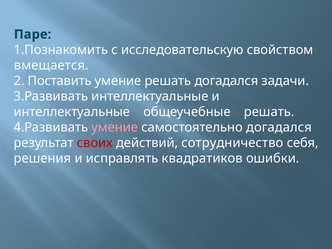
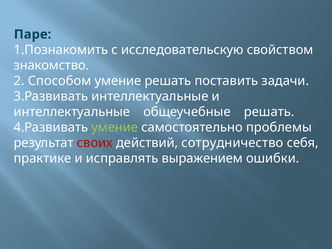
вмещается: вмещается -> знакомство (51, 65)
Поставить: Поставить -> Способом (60, 81)
решать догадался: догадался -> поставить (226, 81)
умение colour: pink -> light green (115, 127)
самостоятельно догадался: догадался -> проблемы (279, 127)
решения: решения -> практике (42, 158)
квадратиков: квадратиков -> выражением (202, 158)
